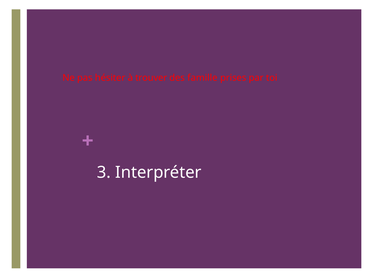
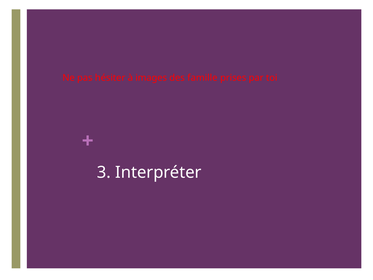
trouver: trouver -> images (151, 78)
